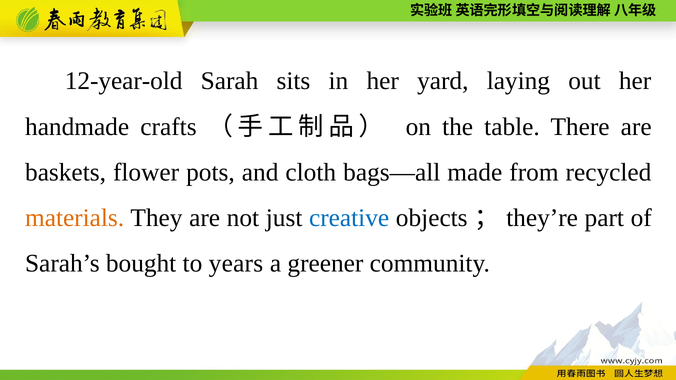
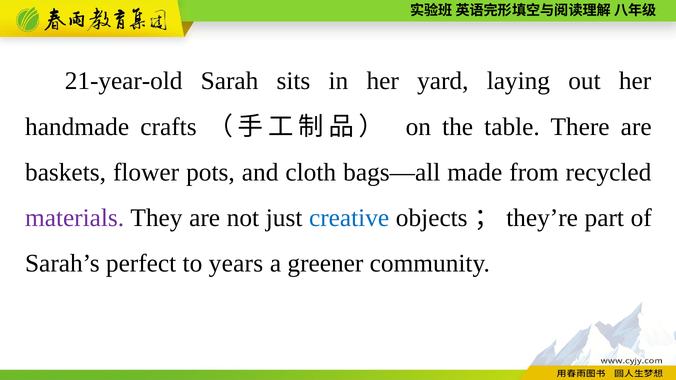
12-year-old: 12-year-old -> 21-year-old (124, 81)
materials colour: orange -> purple (75, 218)
bought: bought -> perfect (141, 264)
